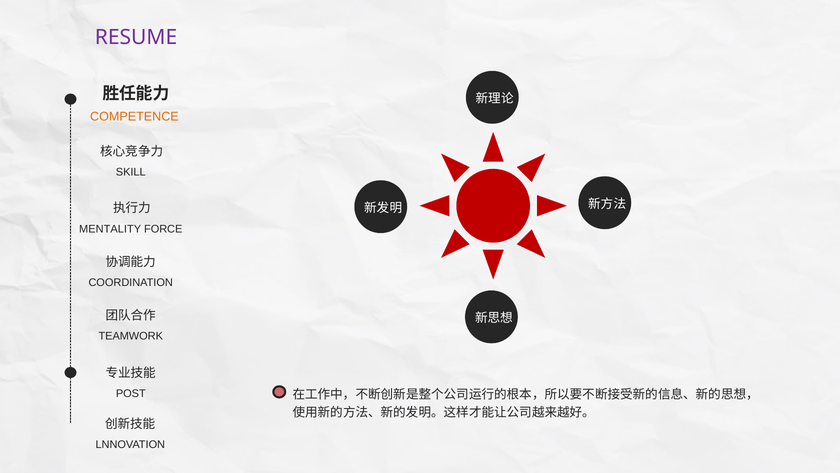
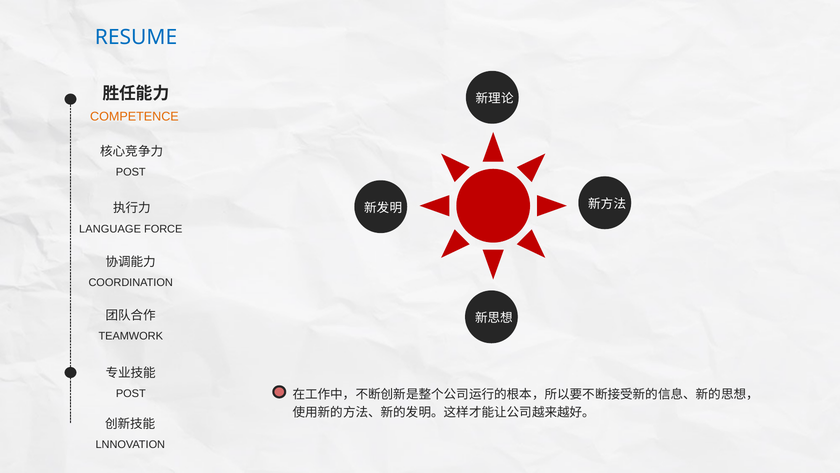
RESUME colour: purple -> blue (136, 37)
SKILL: SKILL -> POST (131, 172)
MENTALITY: MENTALITY -> LANGUAGE (110, 229)
